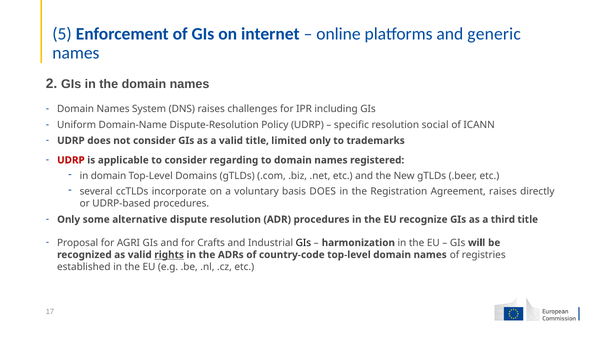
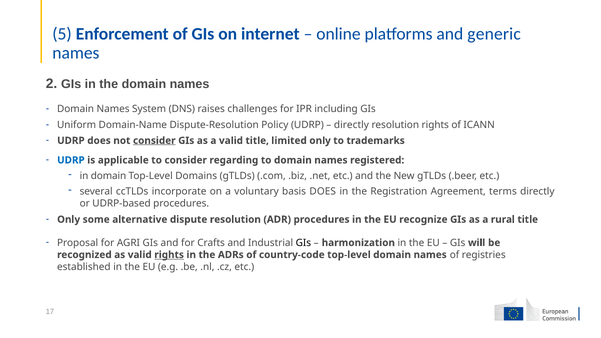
specific: specific -> directly (351, 125)
resolution social: social -> rights (435, 125)
consider underline: none -> present (154, 141)
UDRP colour: red -> blue (71, 160)
Agreement raises: raises -> terms (503, 192)
third: third -> rural (503, 219)
